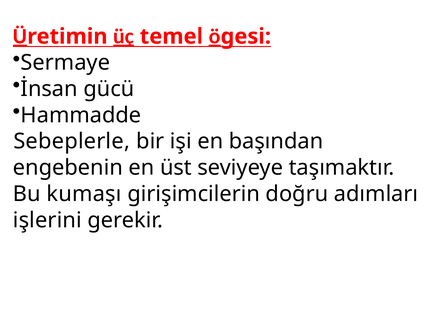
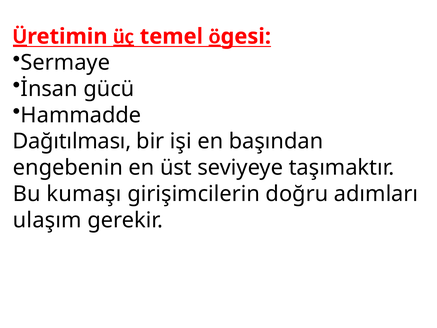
Sebeplerle: Sebeplerle -> Dağıtılması (72, 141)
işlerini: işlerini -> ulaşım (47, 220)
